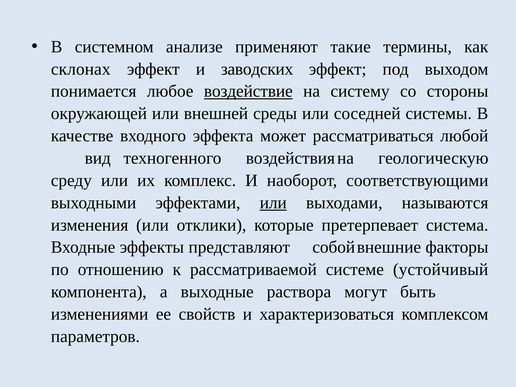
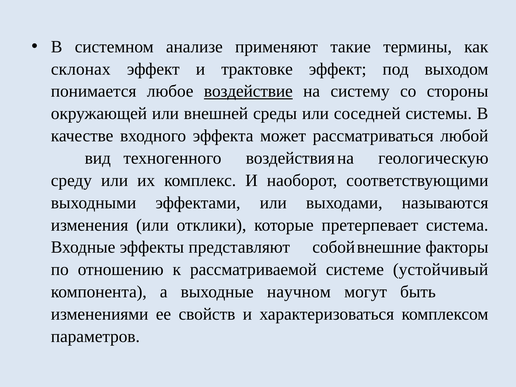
заводских: заводских -> трактовке (257, 69)
или underline: present -> none (273, 203)
раствора: раствора -> научном (299, 292)
